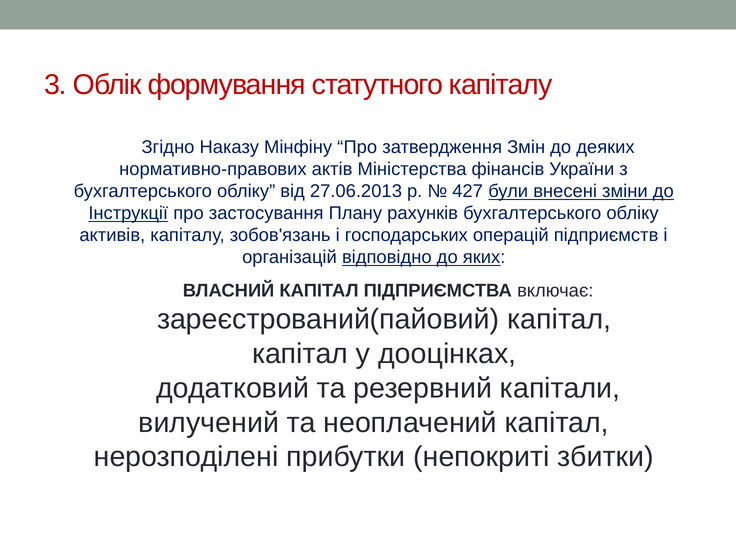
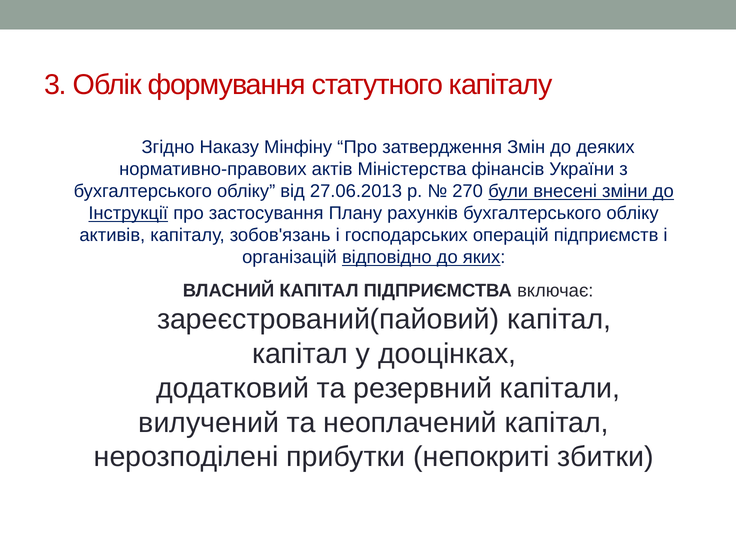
427: 427 -> 270 (468, 191)
